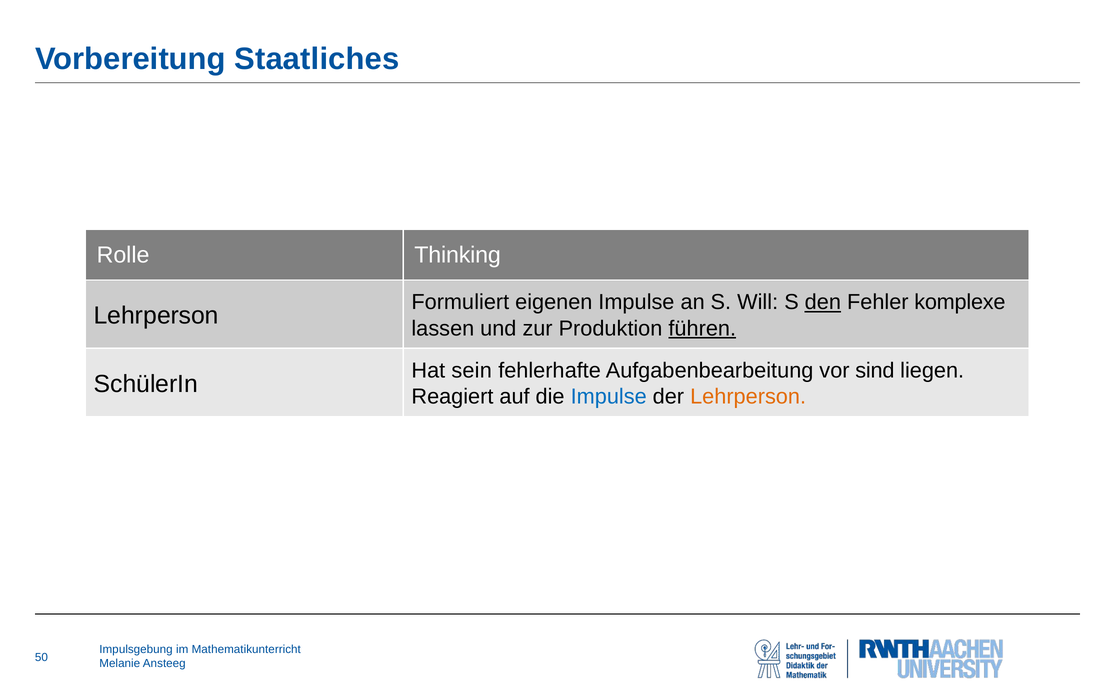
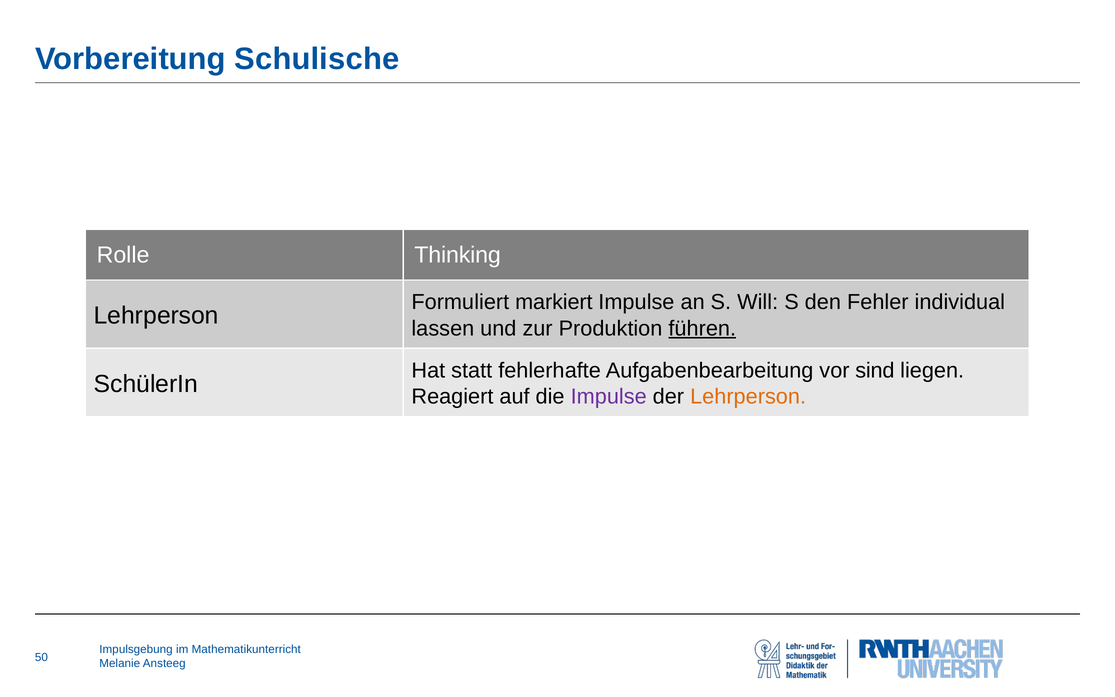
Staatliches: Staatliches -> Schulische (317, 59)
eigenen: eigenen -> markiert (554, 302)
den underline: present -> none (823, 302)
komplexe: komplexe -> individual (960, 302)
sein: sein -> statt (472, 371)
Impulse colour: blue -> purple (609, 397)
